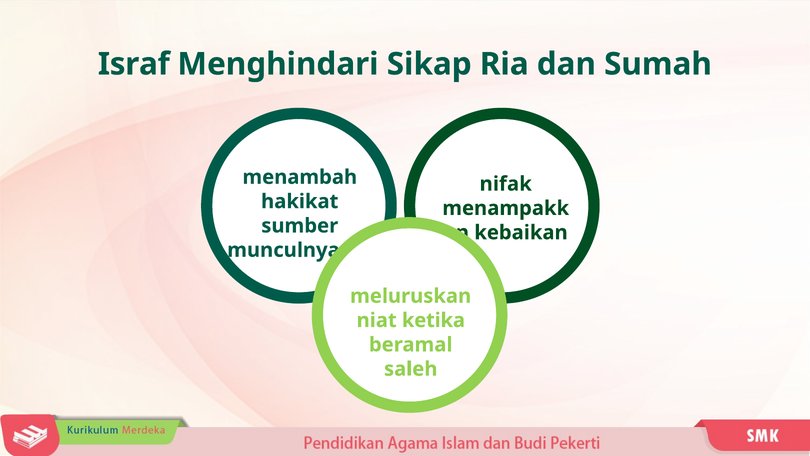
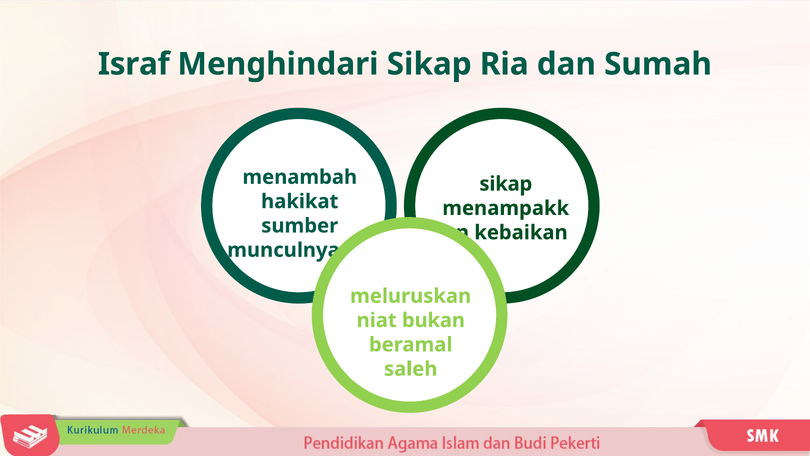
nifak: nifak -> sikap (506, 184)
ketika: ketika -> bukan (433, 320)
